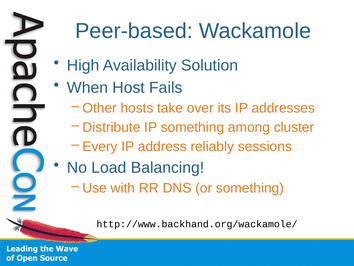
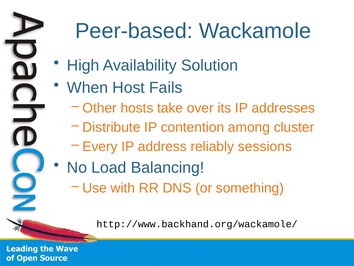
IP something: something -> contention (192, 127)
